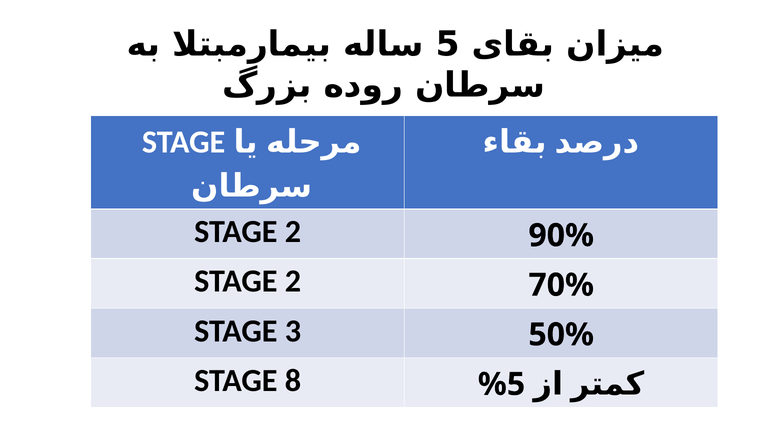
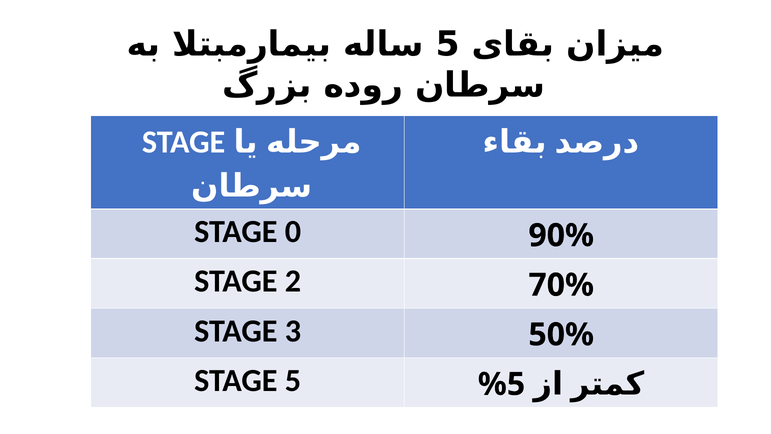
2: 2 -> 0 (293, 232)
STAGE 8: 8 -> 5 (293, 380)
